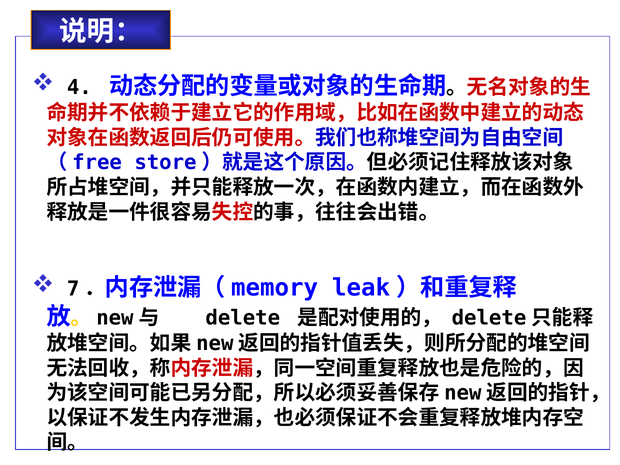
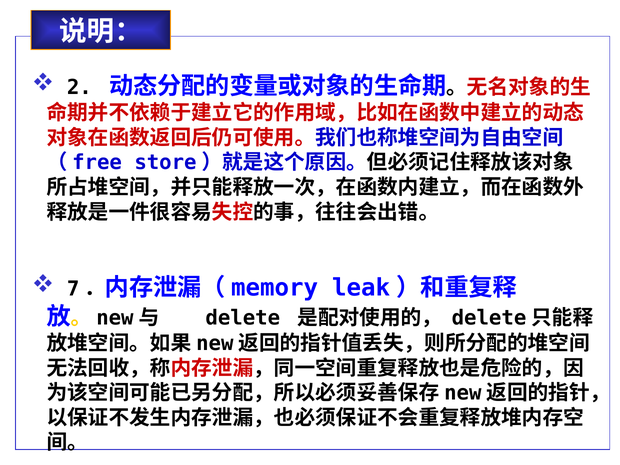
4: 4 -> 2 (79, 87)
